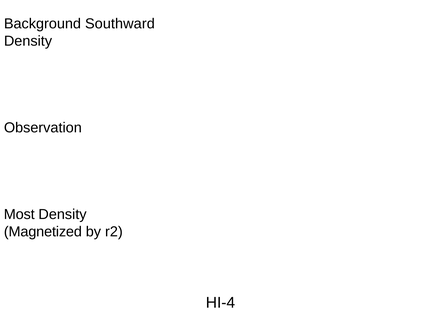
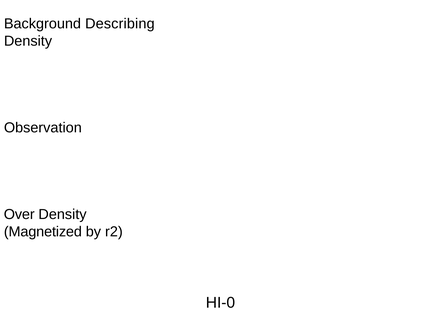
Southward: Southward -> Describing (120, 24)
Most: Most -> Over (19, 214)
HI-4: HI-4 -> HI-0 (220, 302)
